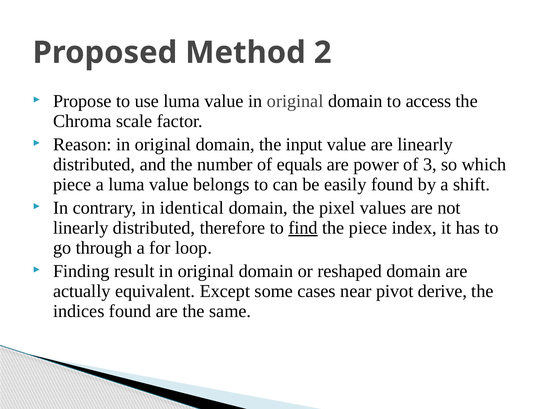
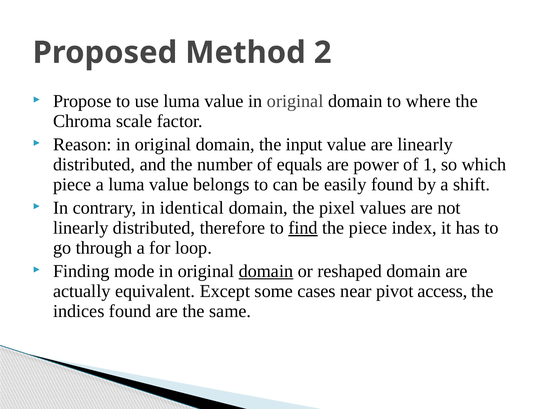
access: access -> where (428, 101)
3: 3 -> 1 (430, 164)
result: result -> mode (134, 271)
domain underline: none -> present (266, 271)
derive: derive -> access (442, 291)
